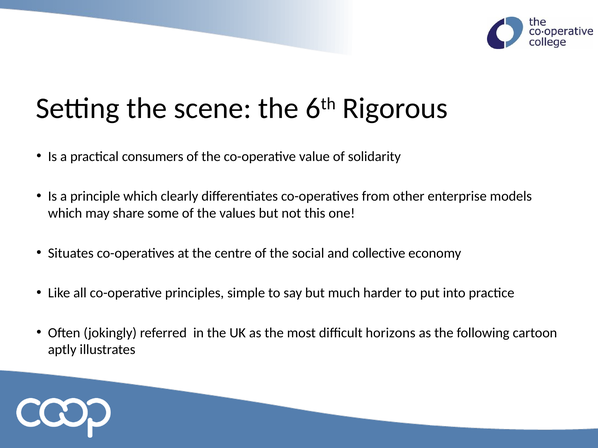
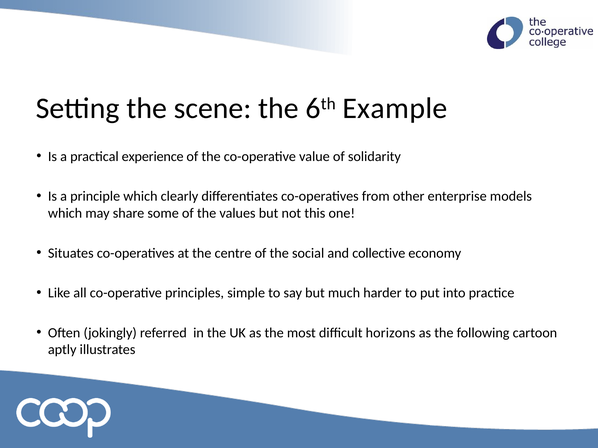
Rigorous: Rigorous -> Example (395, 109)
consumers: consumers -> experience (153, 157)
